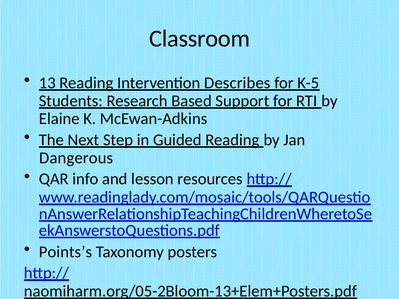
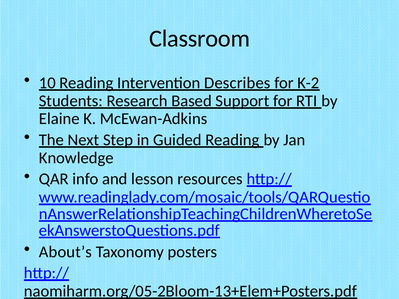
13: 13 -> 10 (47, 83)
K-5: K-5 -> K-2 (308, 83)
Dangerous: Dangerous -> Knowledge (76, 158)
Points’s: Points’s -> About’s (65, 252)
